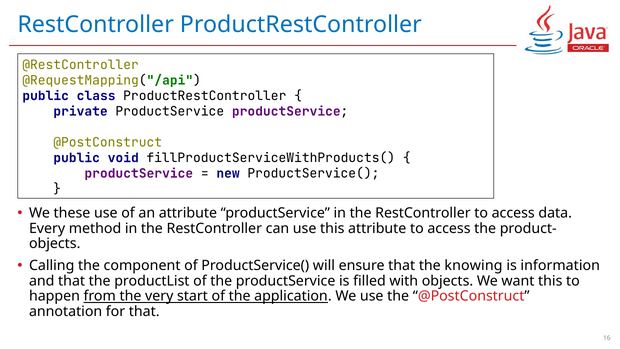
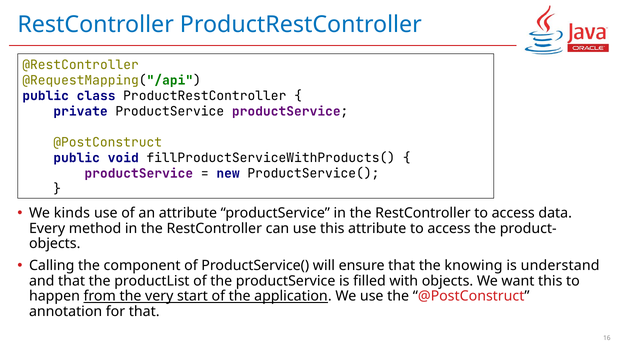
these: these -> kinds (72, 213)
information: information -> understand (560, 265)
